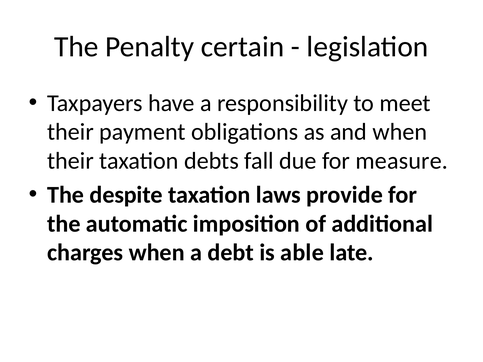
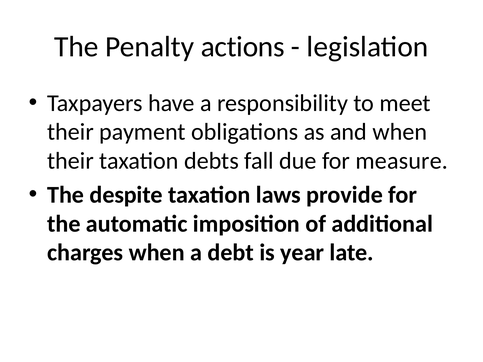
certain: certain -> actions (243, 47)
able: able -> year (302, 253)
